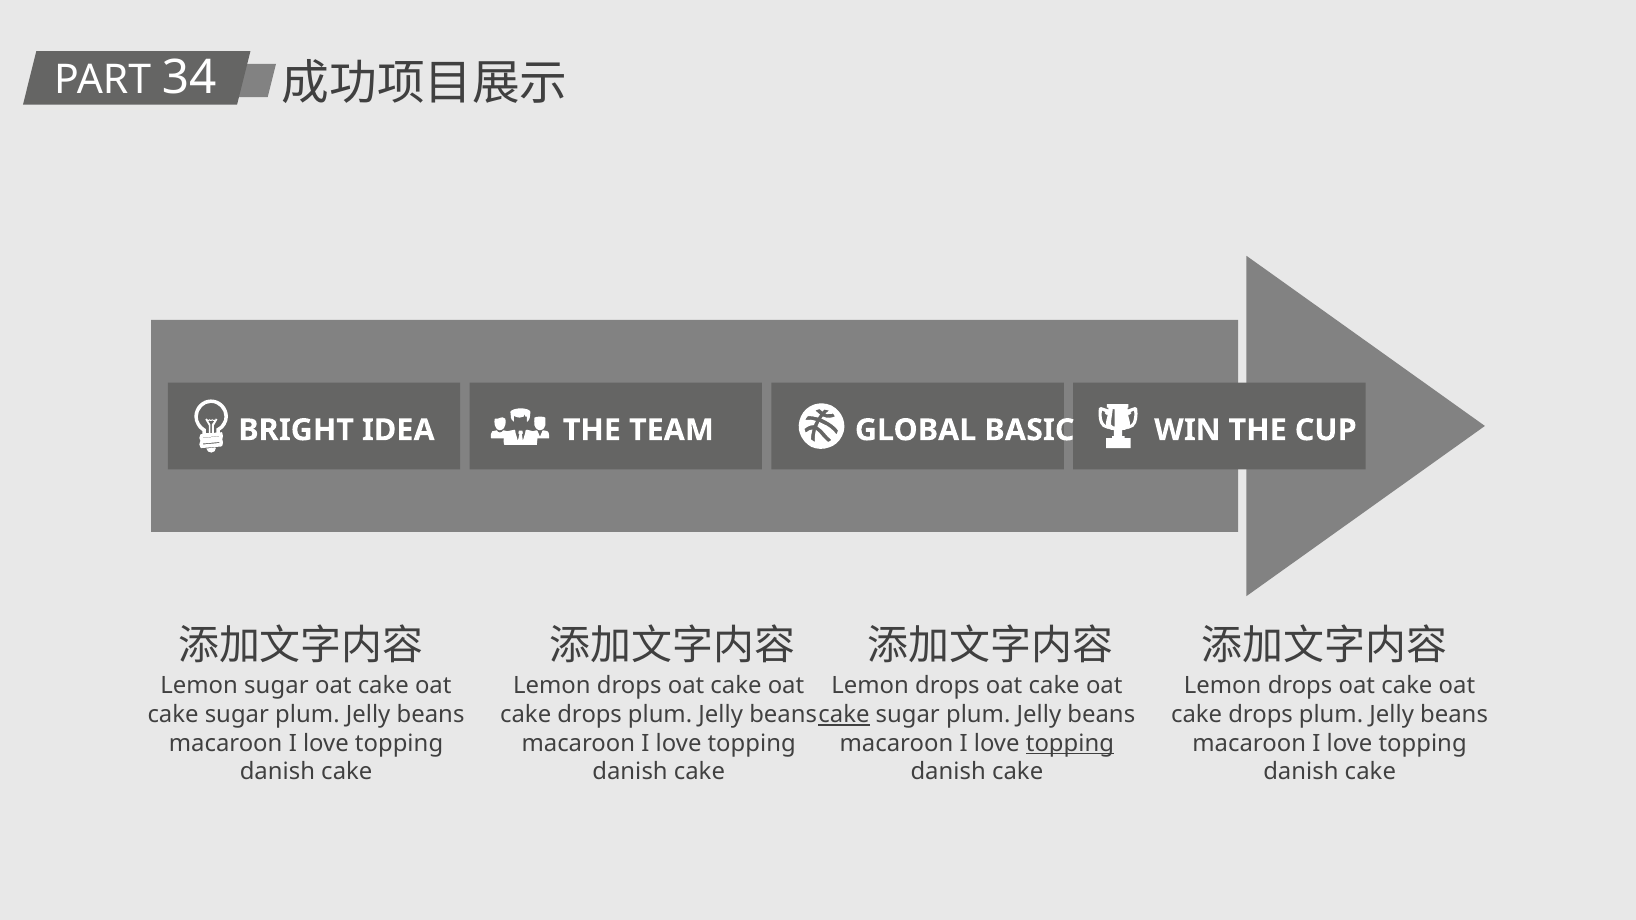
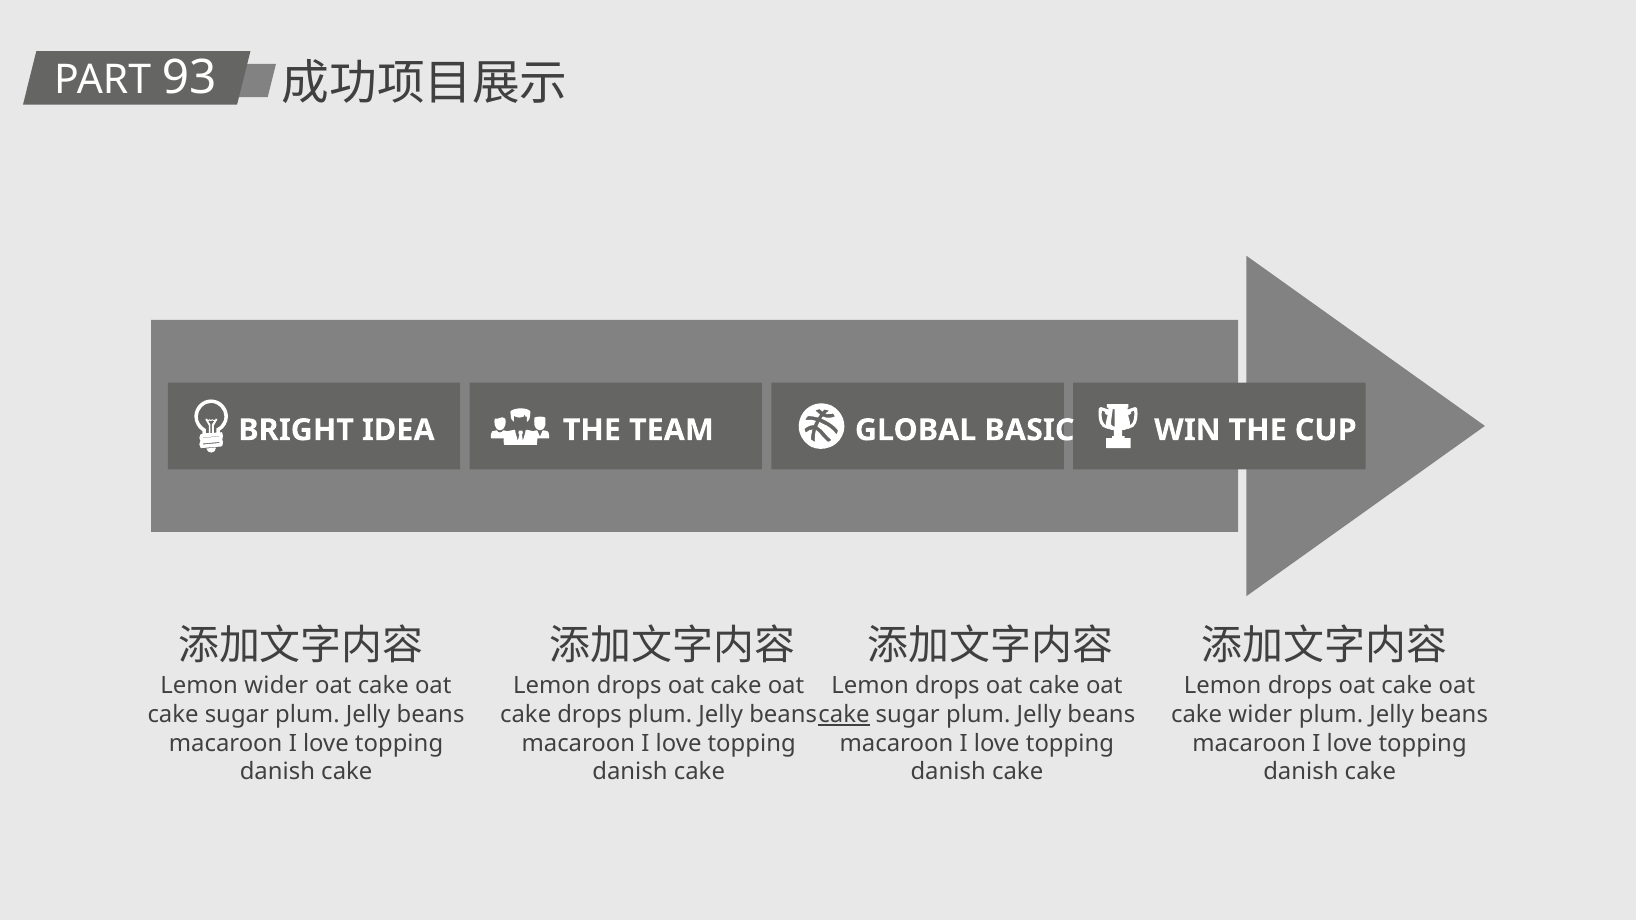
34: 34 -> 93 (189, 78)
Lemon sugar: sugar -> wider (276, 686)
drops: drops -> wider (1260, 715)
topping underline: present -> none (1070, 744)
